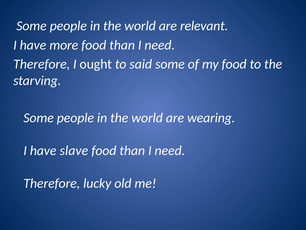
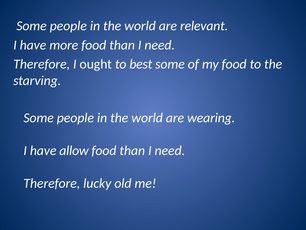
said: said -> best (141, 64)
slave: slave -> allow (74, 150)
